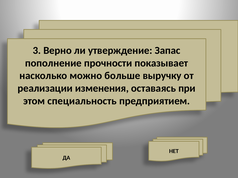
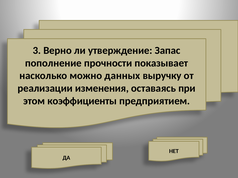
больше: больше -> данных (122, 76)
специальность: специальность -> коэффициенты (82, 101)
